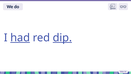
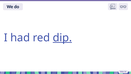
had underline: present -> none (20, 38)
